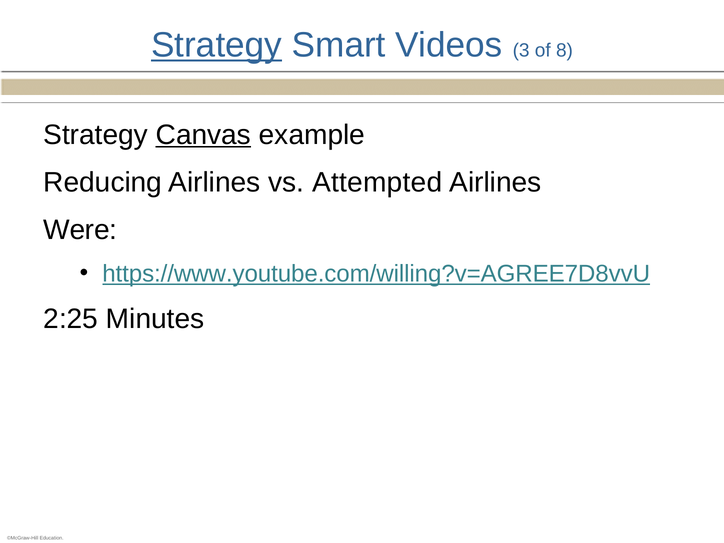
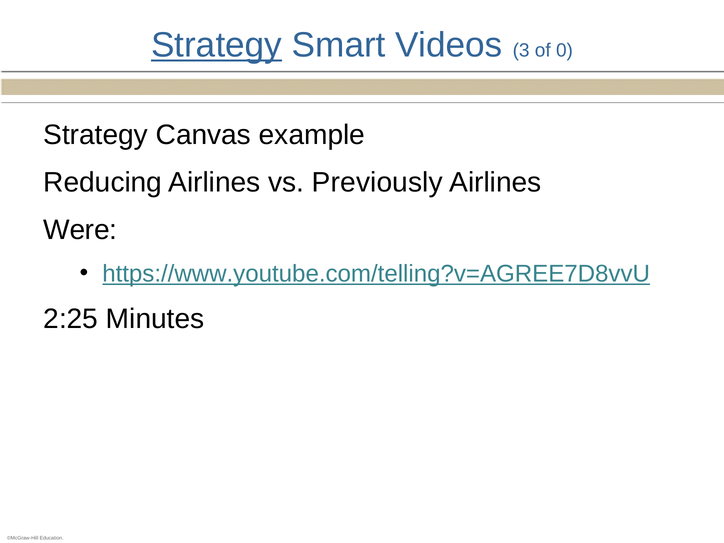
8: 8 -> 0 (564, 51)
Canvas underline: present -> none (203, 135)
Attempted: Attempted -> Previously (377, 182)
https://www.youtube.com/willing?v=AGREE7D8vvU: https://www.youtube.com/willing?v=AGREE7D8vvU -> https://www.youtube.com/telling?v=AGREE7D8vvU (376, 274)
